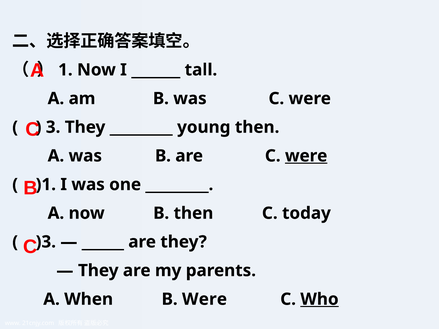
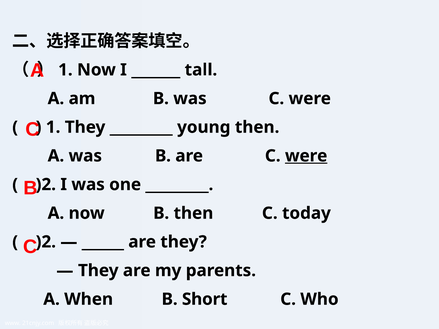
3: 3 -> 1 (53, 127)
)1: )1 -> )2 (46, 185)
)3: )3 -> )2 (46, 242)
B Were: Were -> Short (205, 299)
Who underline: present -> none (319, 299)
